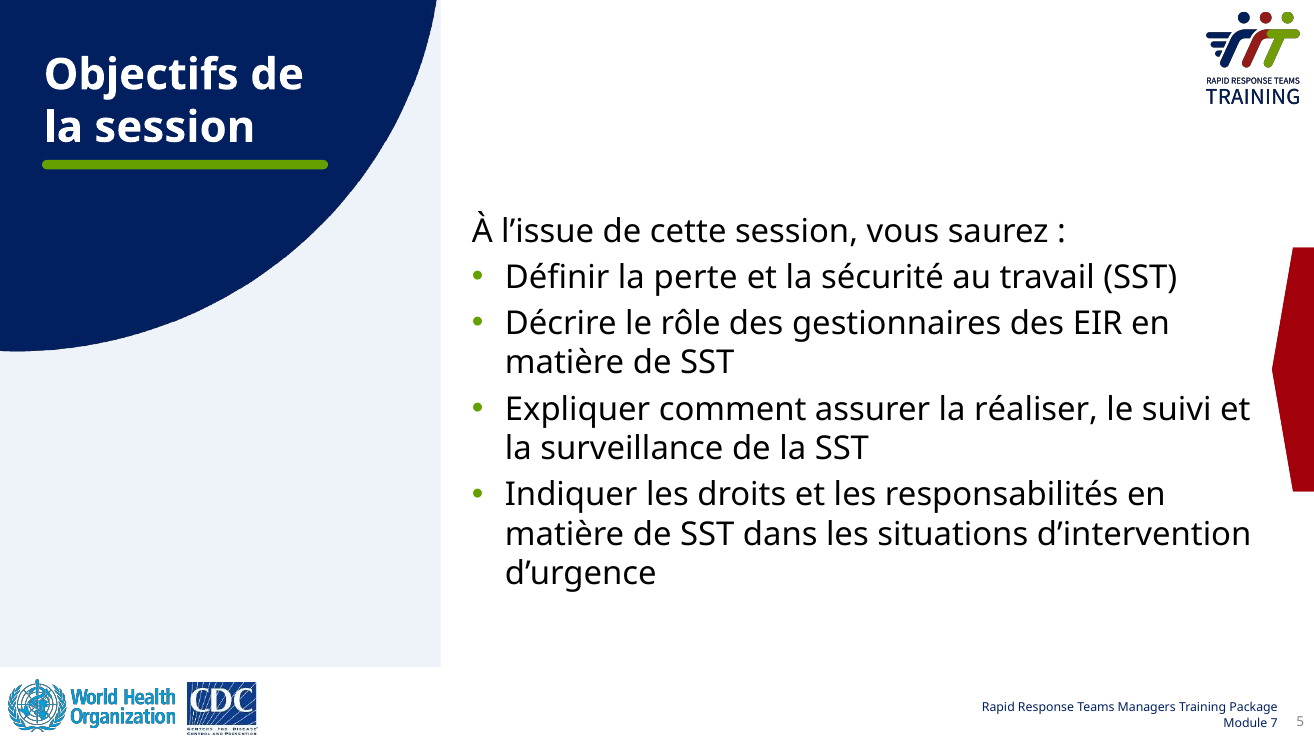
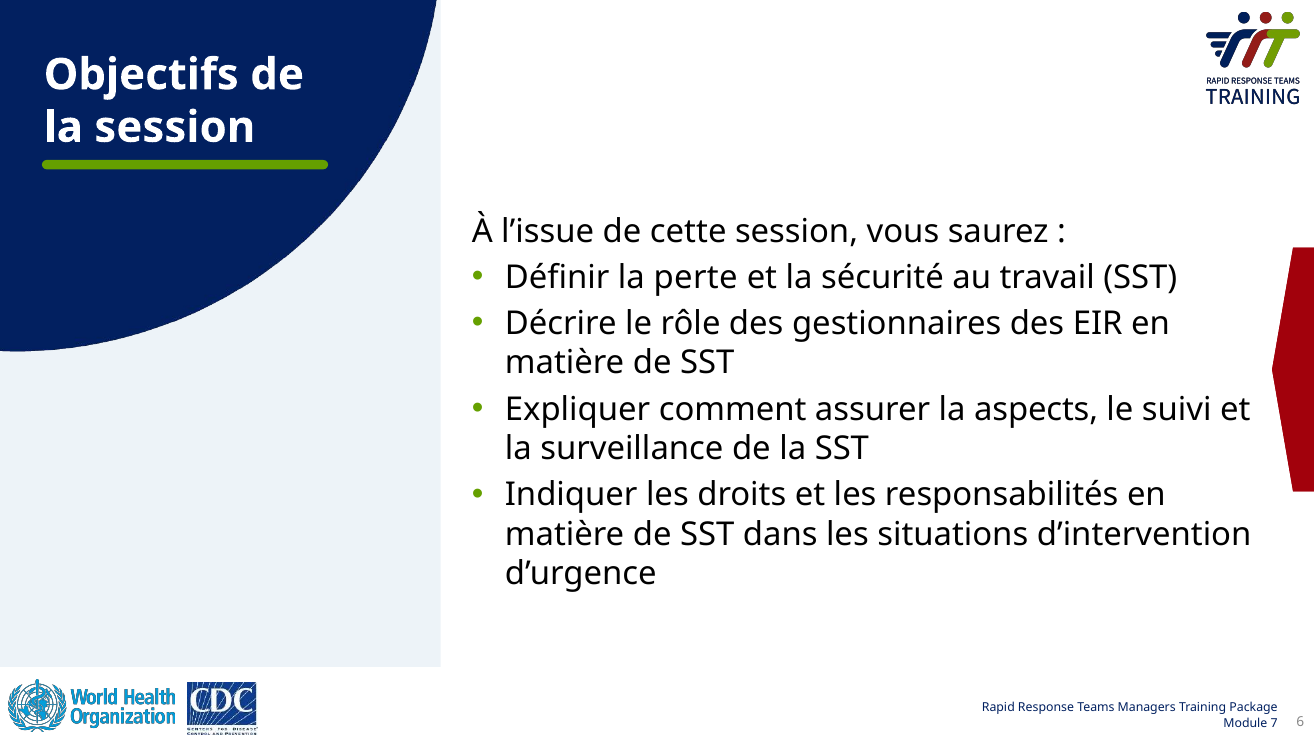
réaliser: réaliser -> aspects (1036, 409)
5: 5 -> 6 (1300, 723)
